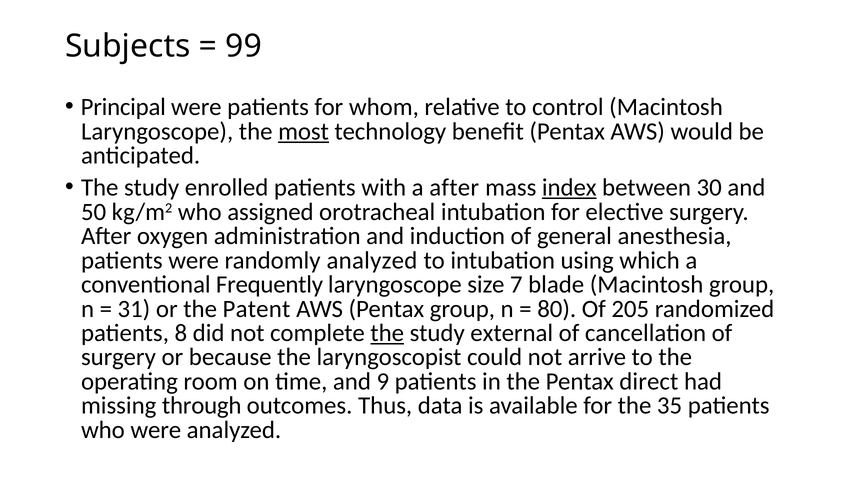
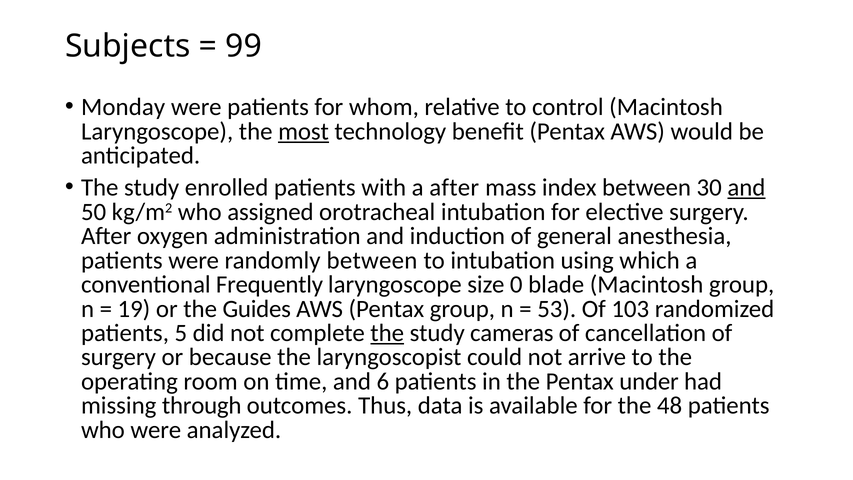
Principal: Principal -> Monday (123, 107)
index underline: present -> none (569, 188)
and underline: none -> present (746, 188)
randomly analyzed: analyzed -> between (372, 260)
7: 7 -> 0 (516, 285)
31: 31 -> 19 (134, 309)
Patent: Patent -> Guides (257, 309)
80: 80 -> 53 (557, 309)
205: 205 -> 103 (630, 309)
8: 8 -> 5 (181, 333)
external: external -> cameras (512, 333)
9: 9 -> 6 (383, 381)
direct: direct -> under (649, 381)
35: 35 -> 48 (670, 406)
